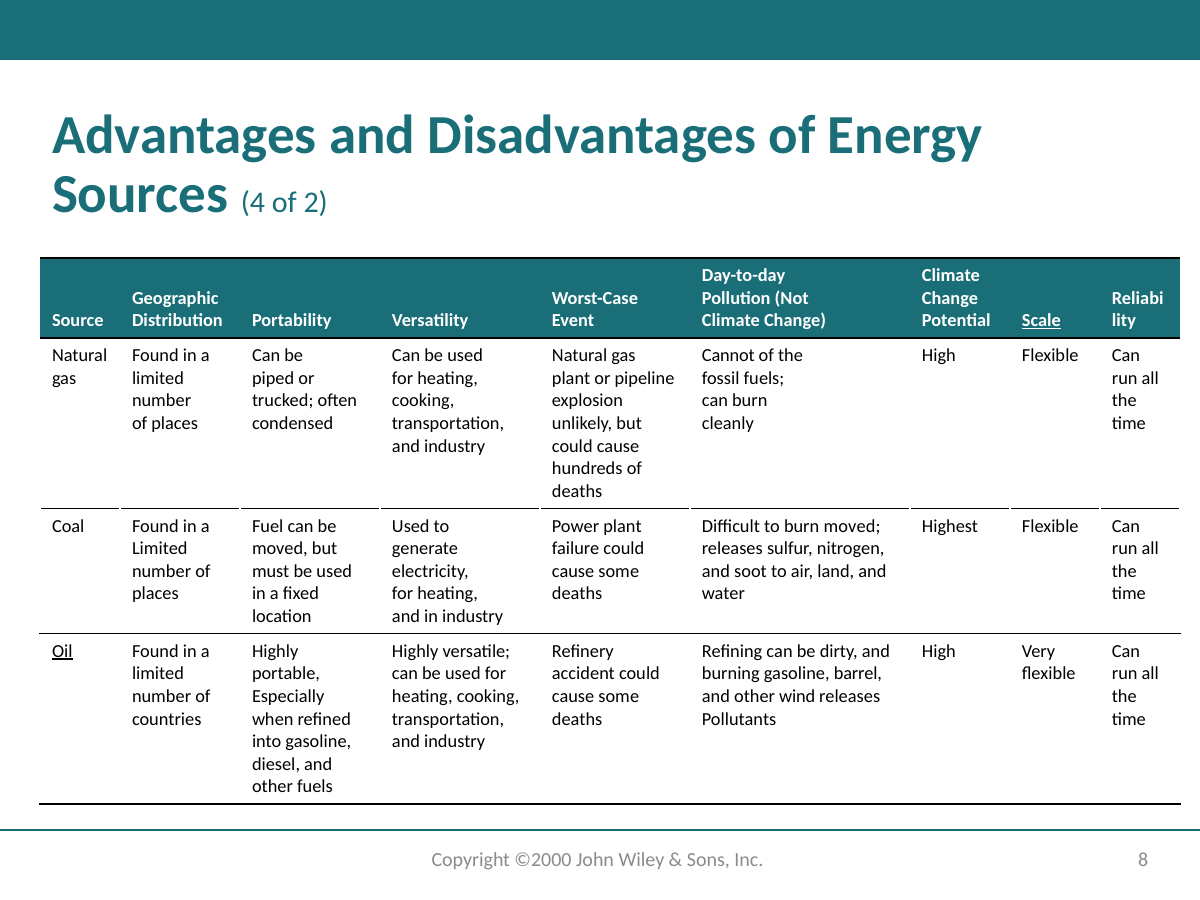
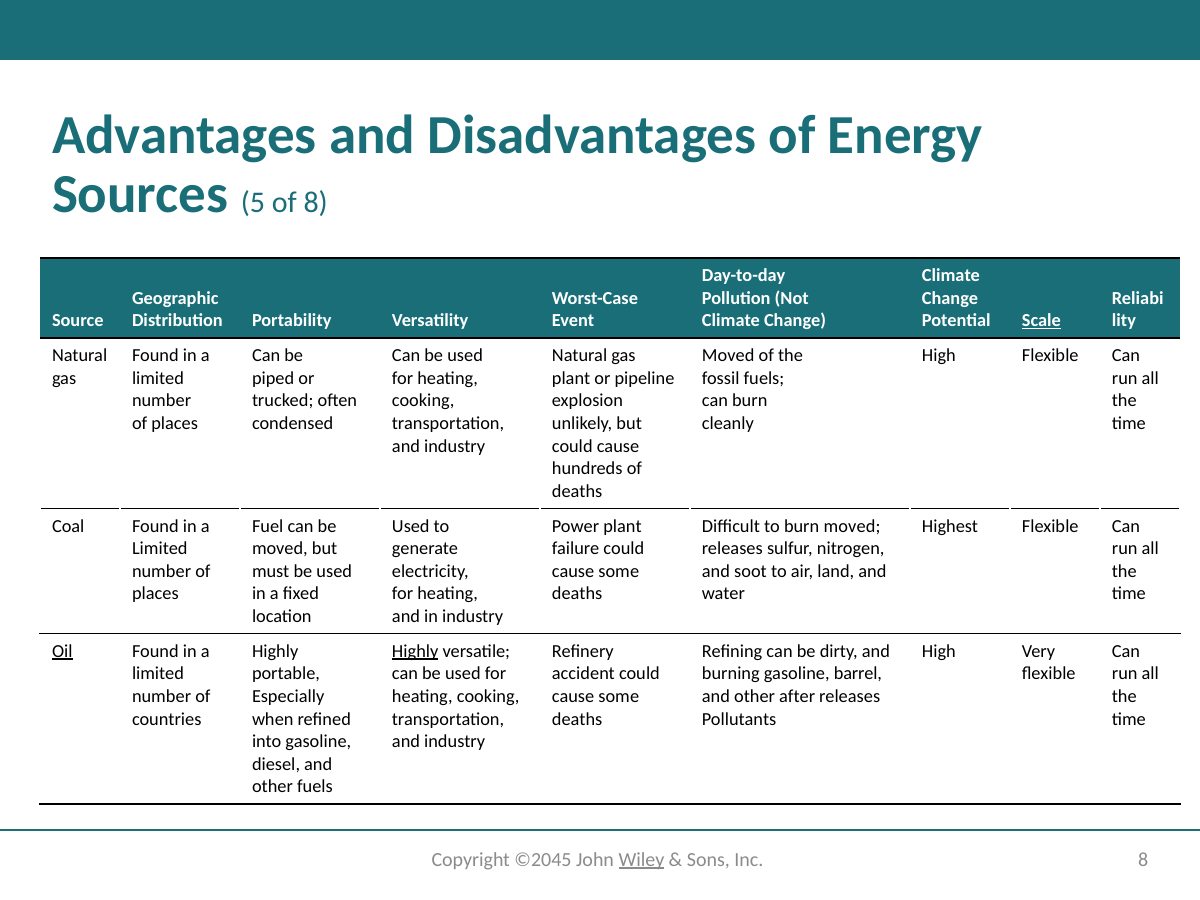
4: 4 -> 5 (253, 203)
of 2: 2 -> 8 (316, 203)
Cannot: Cannot -> Moved (728, 356)
Highly underline: none -> present (415, 651)
wind: wind -> after (797, 696)
©2000: ©2000 -> ©2045 (543, 859)
Wiley underline: none -> present (641, 859)
